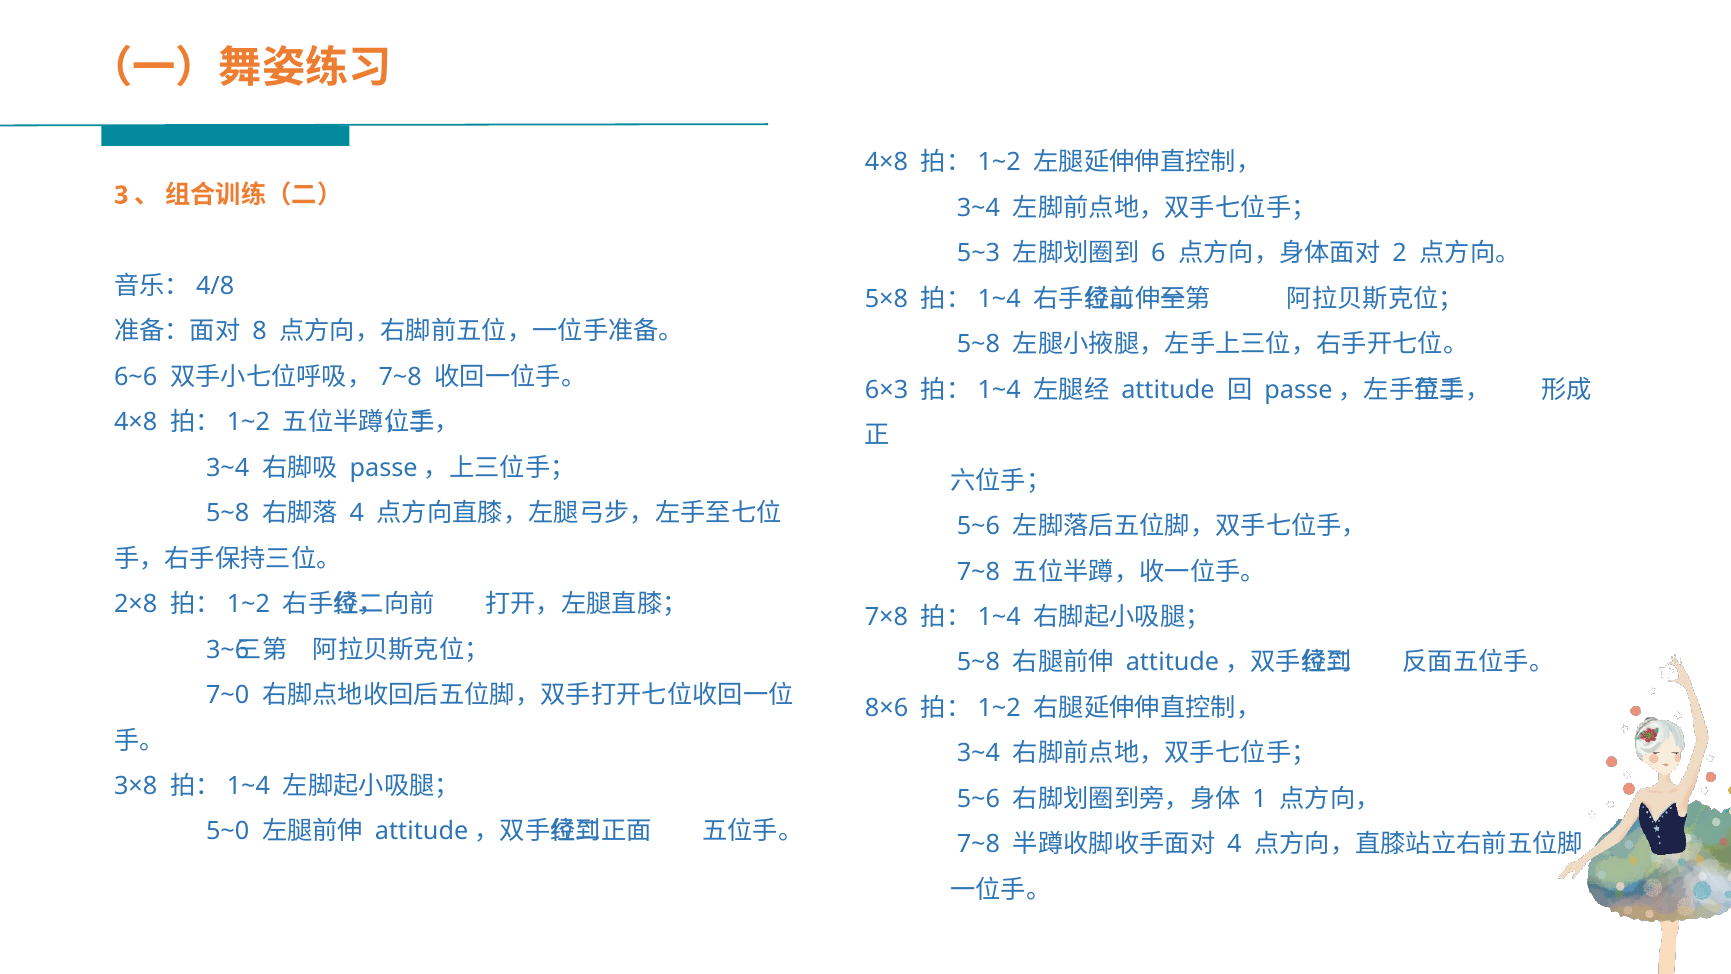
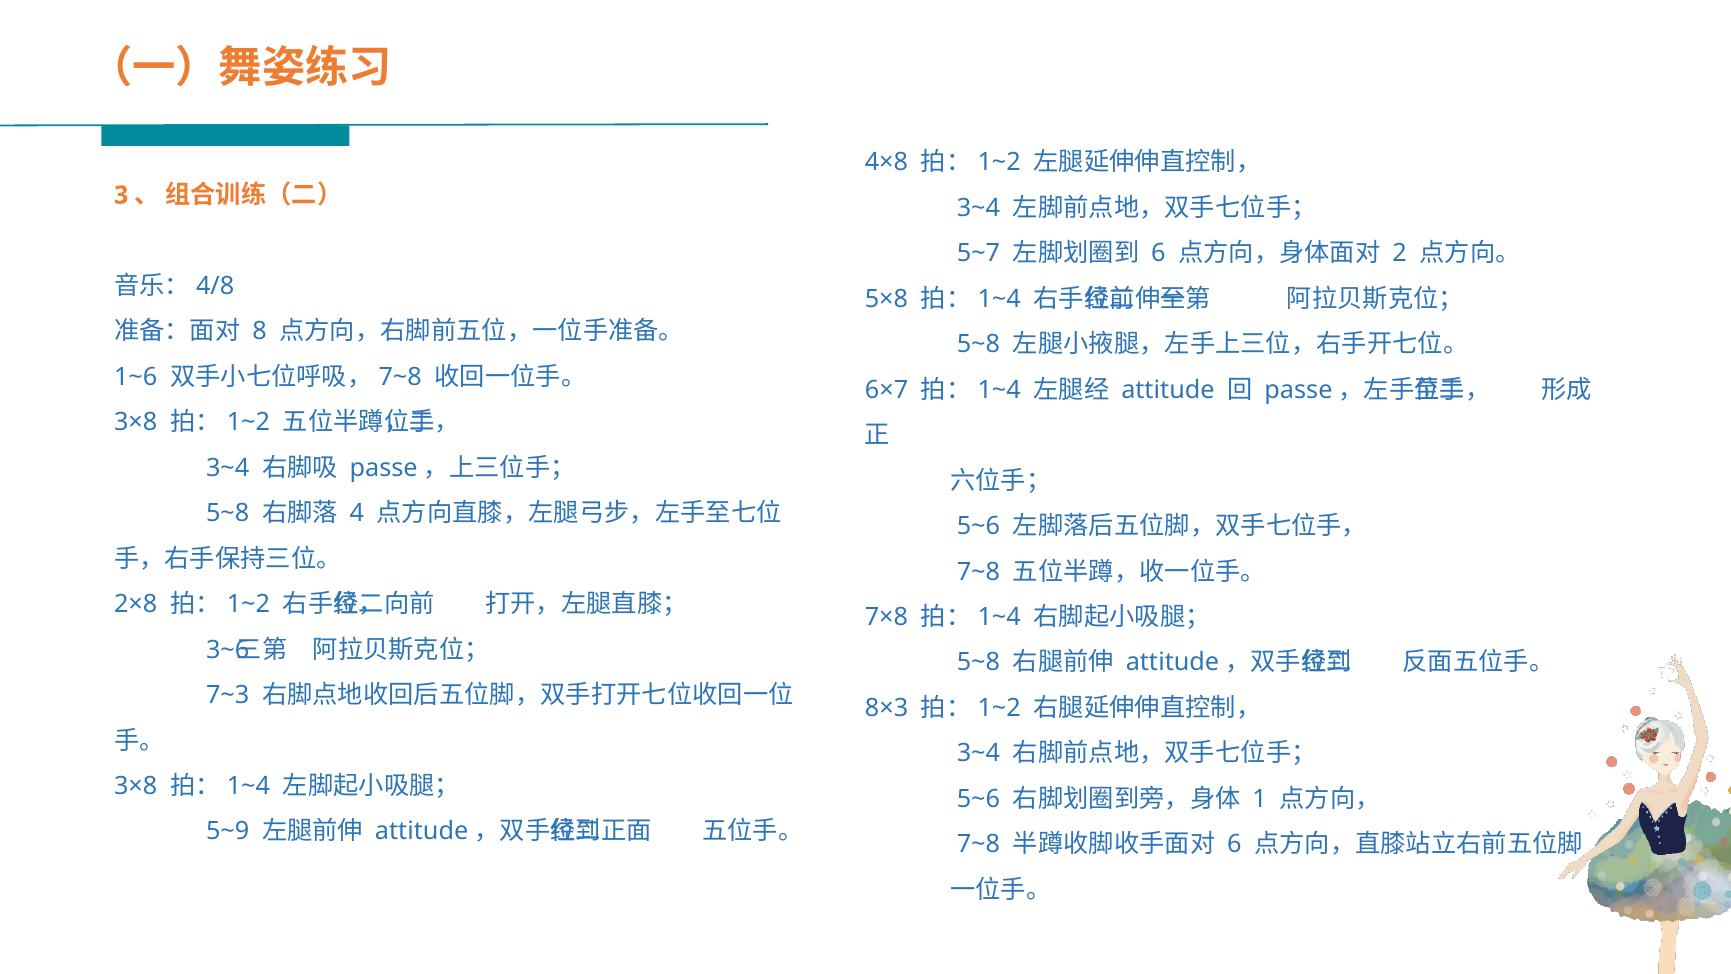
5~3: 5~3 -> 5~7 (979, 253)
6~6: 6~6 -> 1~6 (136, 377)
6×3: 6×3 -> 6×7 (887, 390)
4×8: 4×8 -> 3×8 (136, 422)
7~0: 7~0 -> 7~3 (228, 695)
8×6: 8×6 -> 8×3 (887, 708)
5~0: 5~0 -> 5~9 (228, 831)
4: 4 -> 6 (1234, 844)
